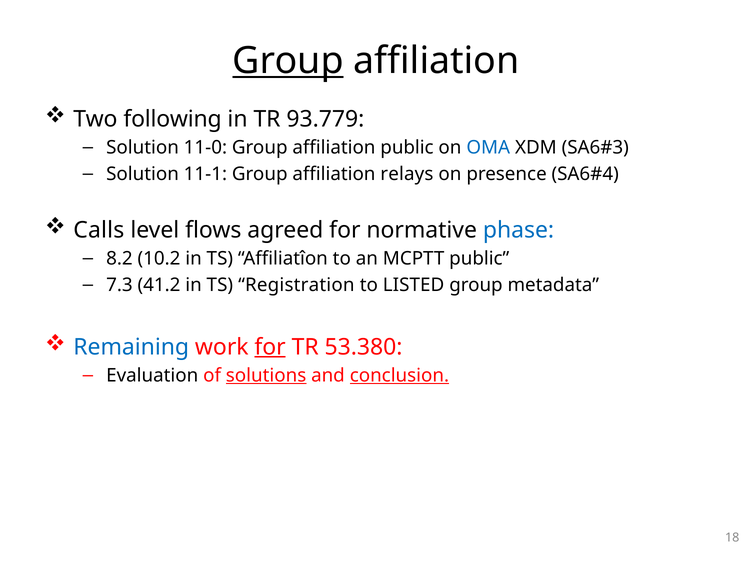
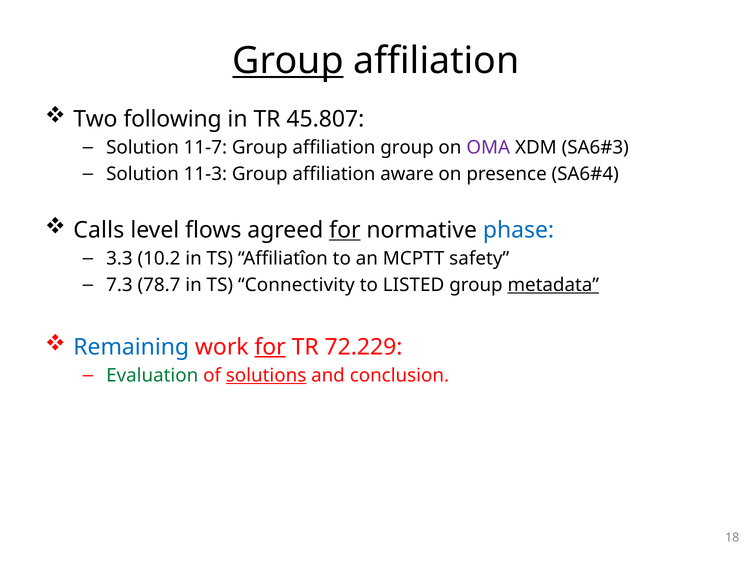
93.779: 93.779 -> 45.807 (325, 119)
11-0: 11-0 -> 11-7 (205, 148)
affiliation public: public -> group (407, 148)
OMA colour: blue -> purple (488, 148)
11-1: 11-1 -> 11-3 (205, 174)
relays: relays -> aware (407, 174)
for underline: none -> present (345, 230)
8.2: 8.2 -> 3.3 (119, 259)
MCPTT public: public -> safety (479, 259)
41.2: 41.2 -> 78.7 (159, 285)
Registration: Registration -> Connectivity (296, 285)
metadata underline: none -> present (553, 285)
53.380: 53.380 -> 72.229 (364, 347)
Evaluation colour: black -> green (152, 375)
conclusion underline: present -> none (399, 375)
